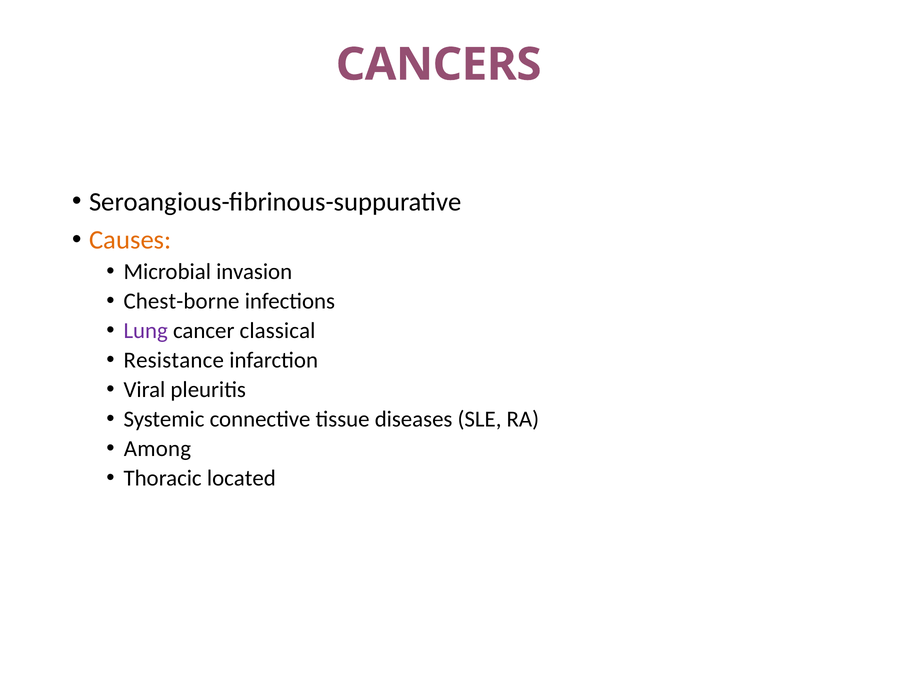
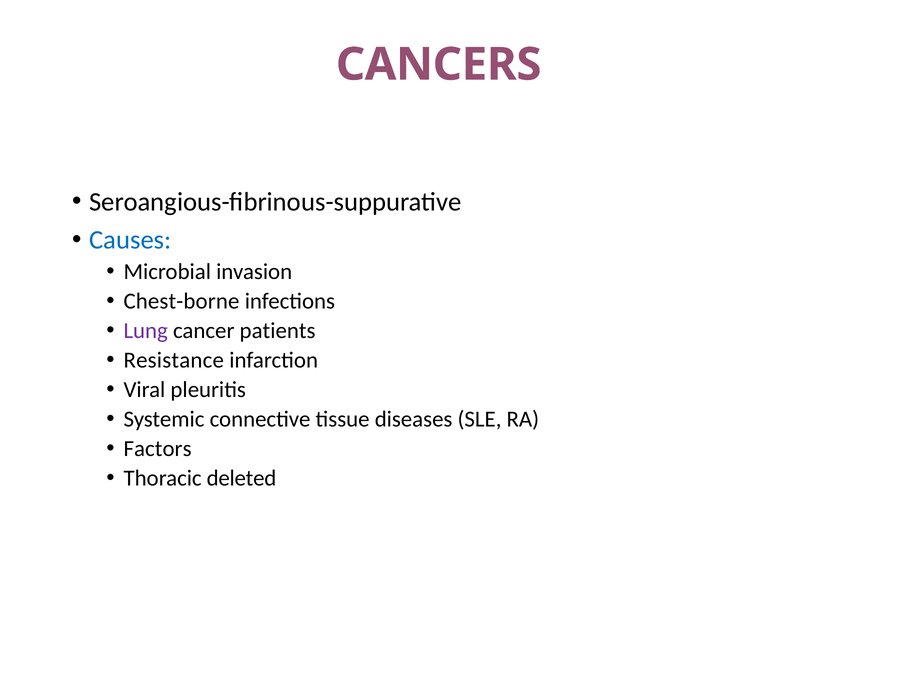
Causes colour: orange -> blue (130, 240)
classical: classical -> patients (278, 330)
Among: Among -> Factors (158, 448)
located: located -> deleted (241, 478)
